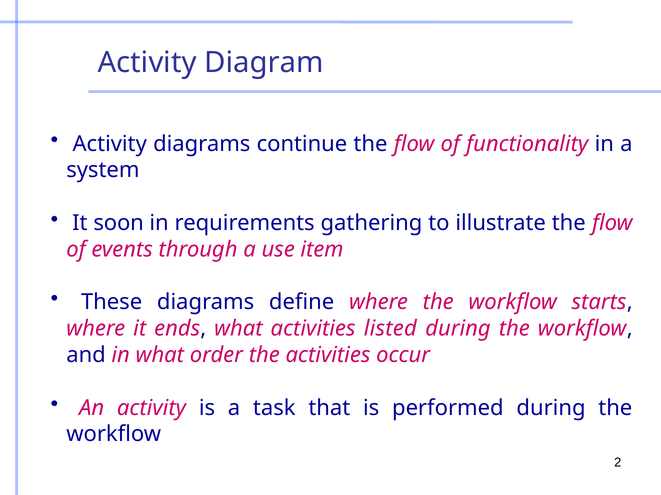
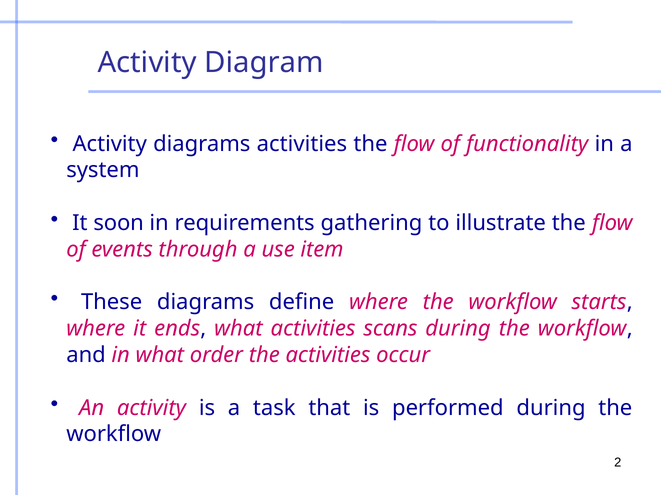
diagrams continue: continue -> activities (302, 144)
listed: listed -> scans (390, 329)
